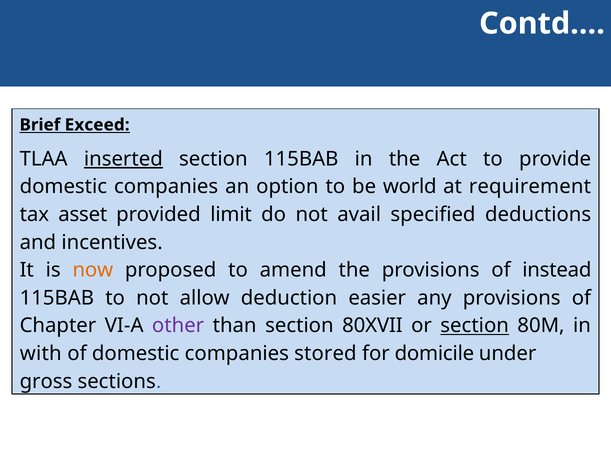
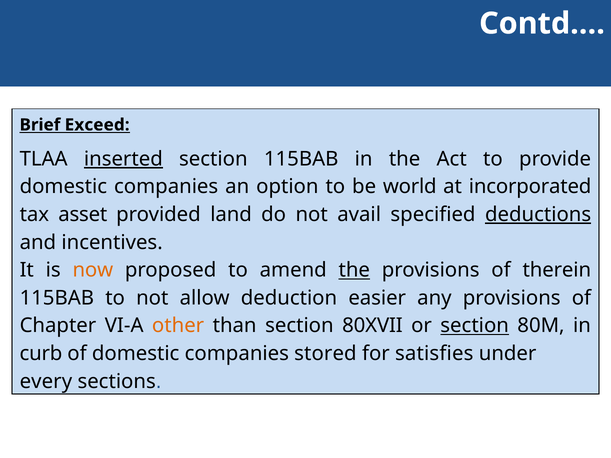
requirement: requirement -> incorporated (530, 187)
limit: limit -> land (231, 215)
deductions underline: none -> present (538, 215)
the underline: none -> present (354, 270)
instead: instead -> therein (557, 270)
other colour: purple -> orange (178, 326)
with: with -> curb (41, 354)
domicile: domicile -> satisfies (434, 354)
gross: gross -> every (46, 382)
